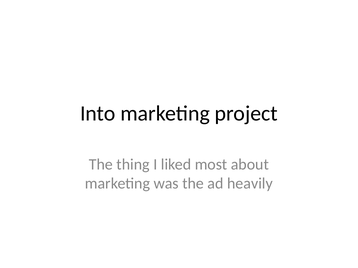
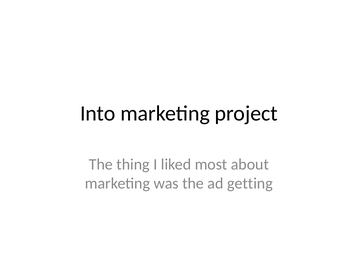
heavily: heavily -> getting (250, 184)
